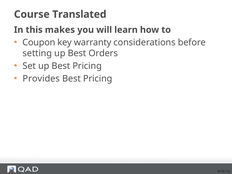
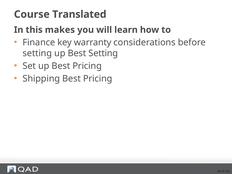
Coupon: Coupon -> Finance (39, 42)
Best Orders: Orders -> Setting (103, 53)
Provides: Provides -> Shipping (41, 79)
